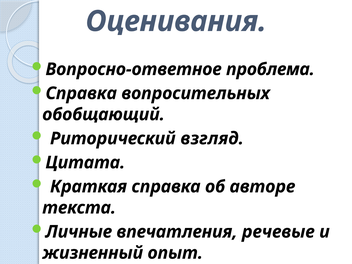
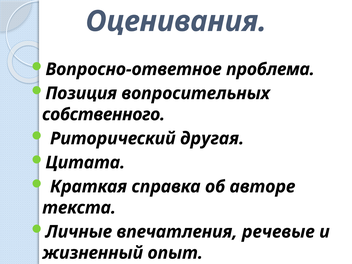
Справка: Справка -> Позиция (81, 93)
обобщающий: обобщающий -> собственного (104, 114)
взгляд: взгляд -> другая (212, 138)
